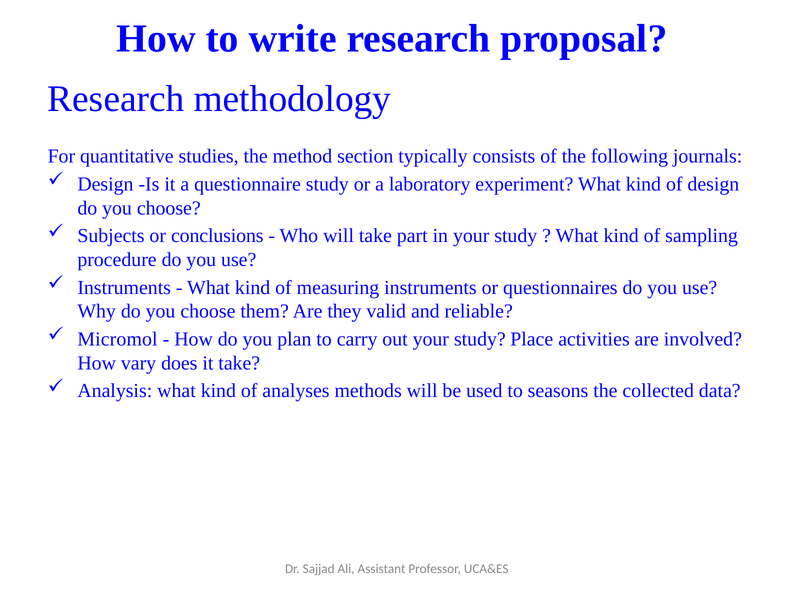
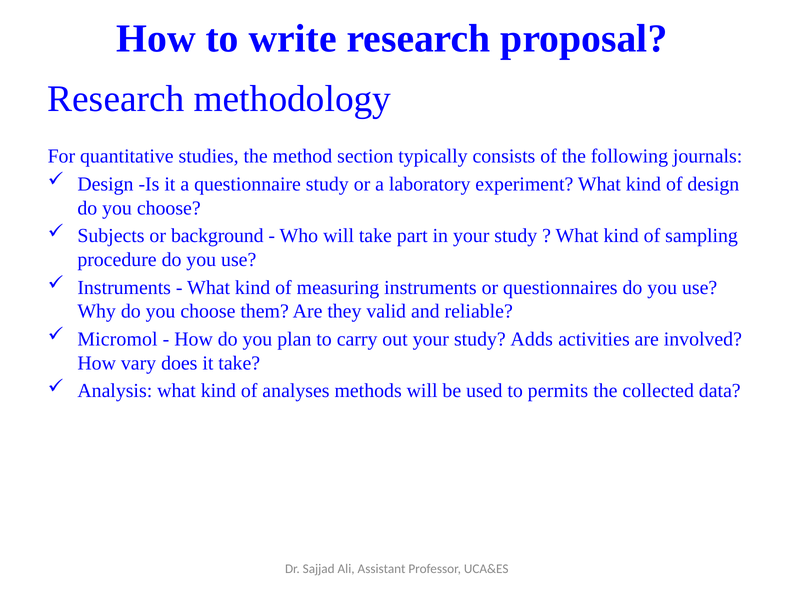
conclusions: conclusions -> background (217, 236)
Place: Place -> Adds (532, 339)
seasons: seasons -> permits (558, 390)
